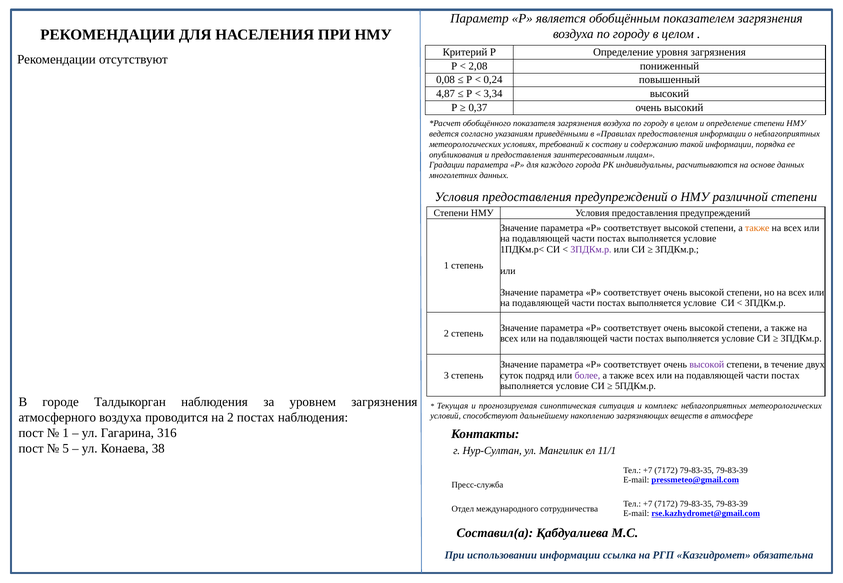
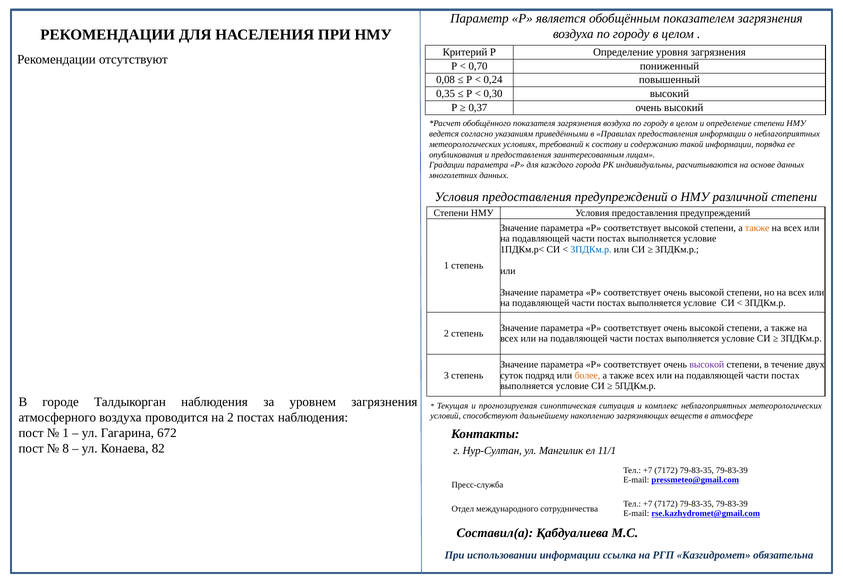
2,08: 2,08 -> 0,70 (478, 66)
4,87: 4,87 -> 0,35 (446, 94)
3,34: 3,34 -> 0,30 (493, 94)
3ПДКм.р colour: purple -> blue (591, 250)
более colour: purple -> orange (587, 376)
316: 316 -> 672 (167, 434)
5: 5 -> 8 (66, 449)
38: 38 -> 82 (158, 449)
